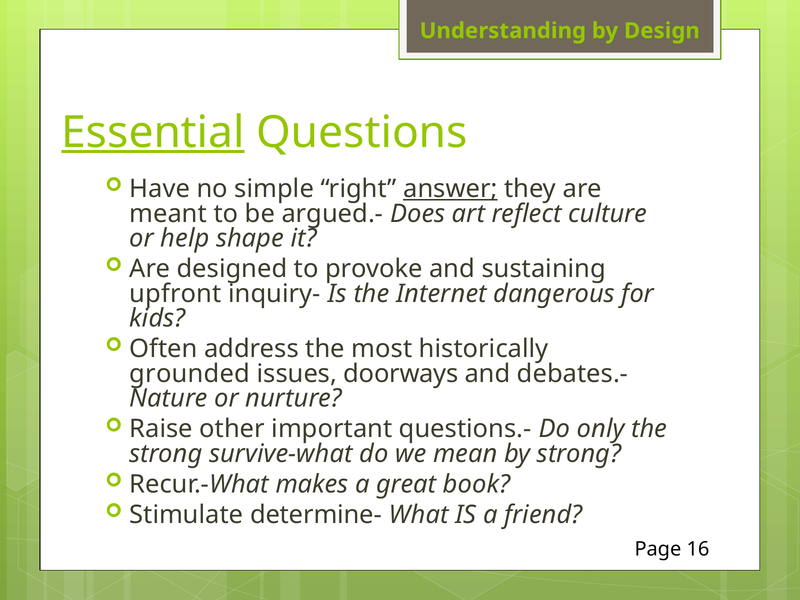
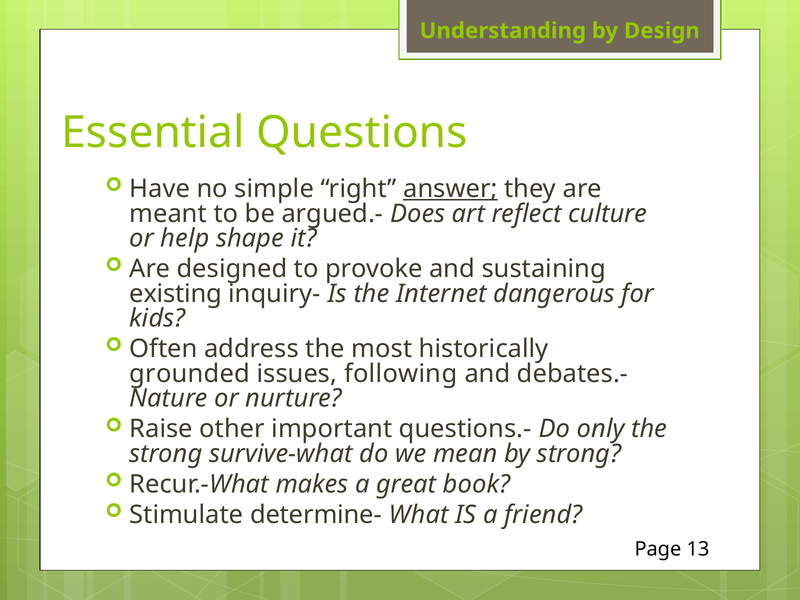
Essential underline: present -> none (153, 132)
upfront: upfront -> existing (176, 294)
doorways: doorways -> following (401, 374)
16: 16 -> 13 (698, 549)
